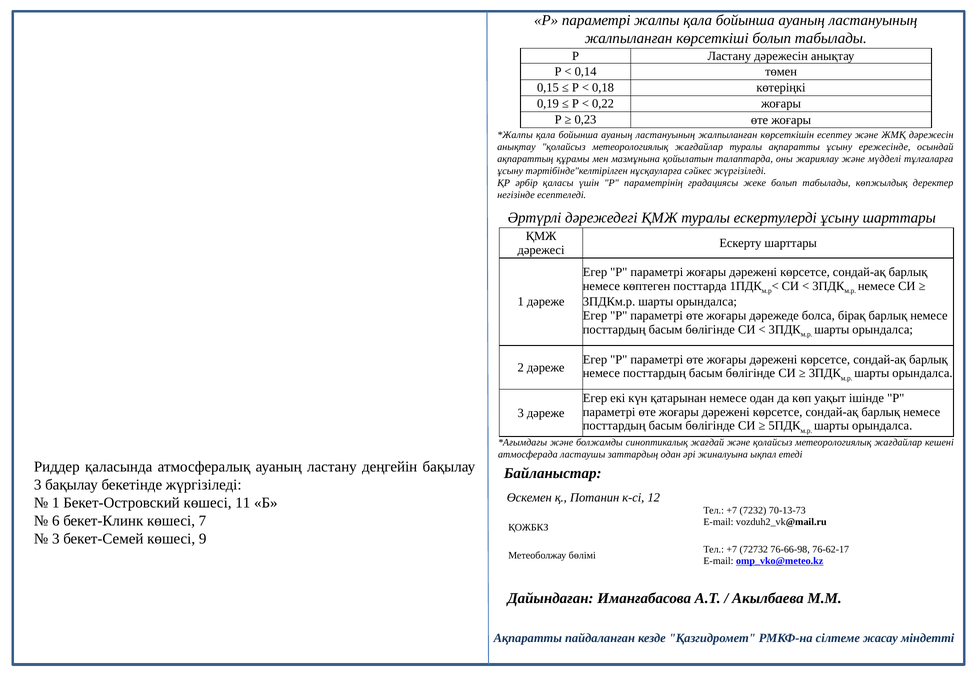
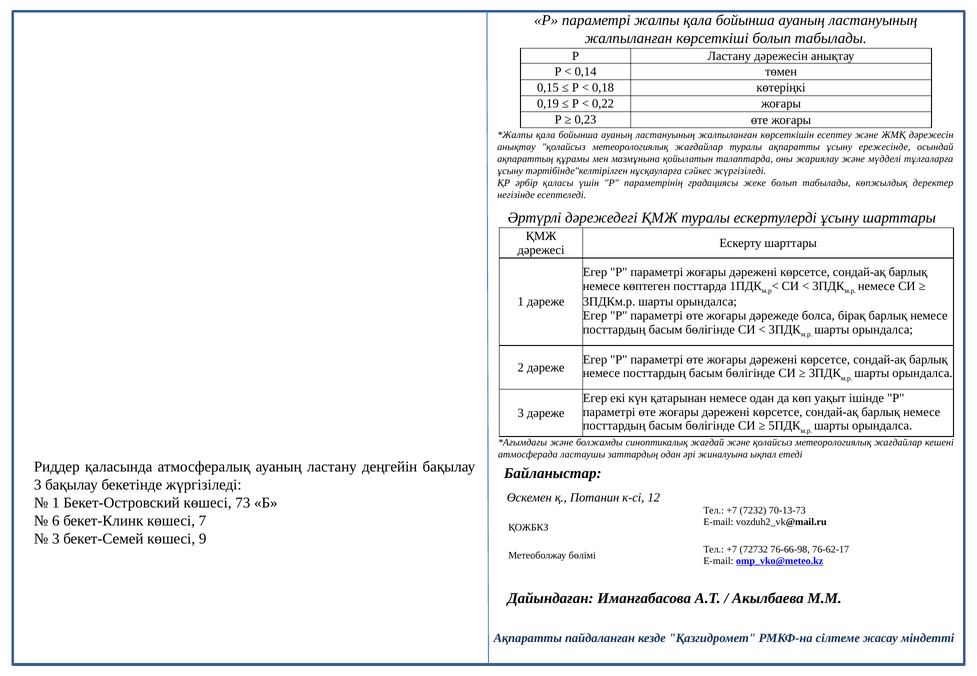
11: 11 -> 73 (243, 503)
